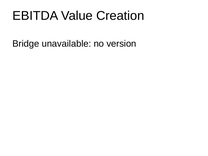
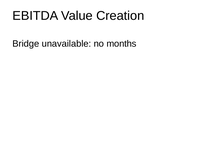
version: version -> months (121, 44)
